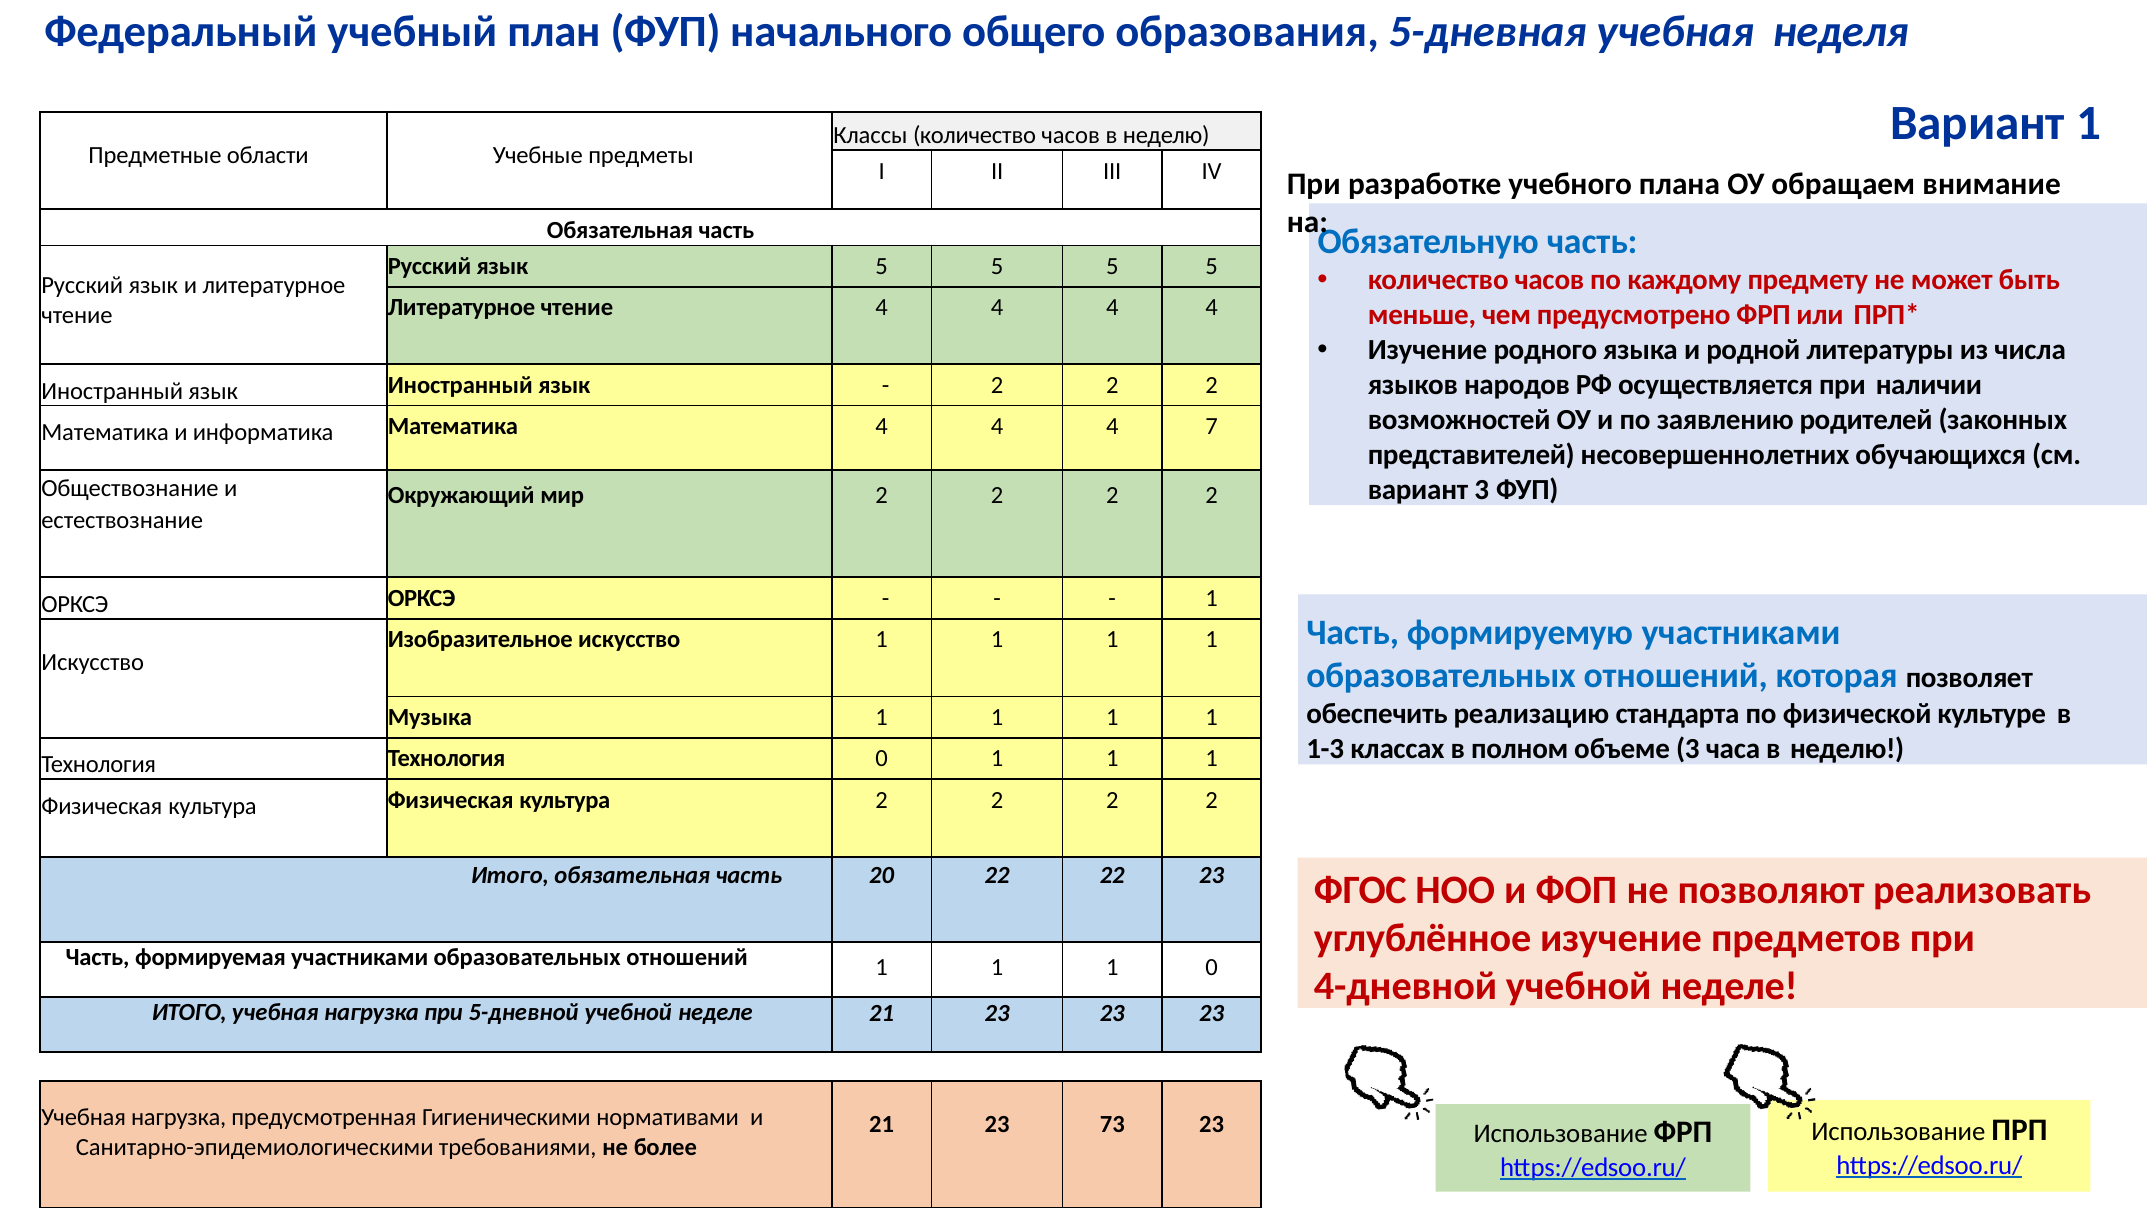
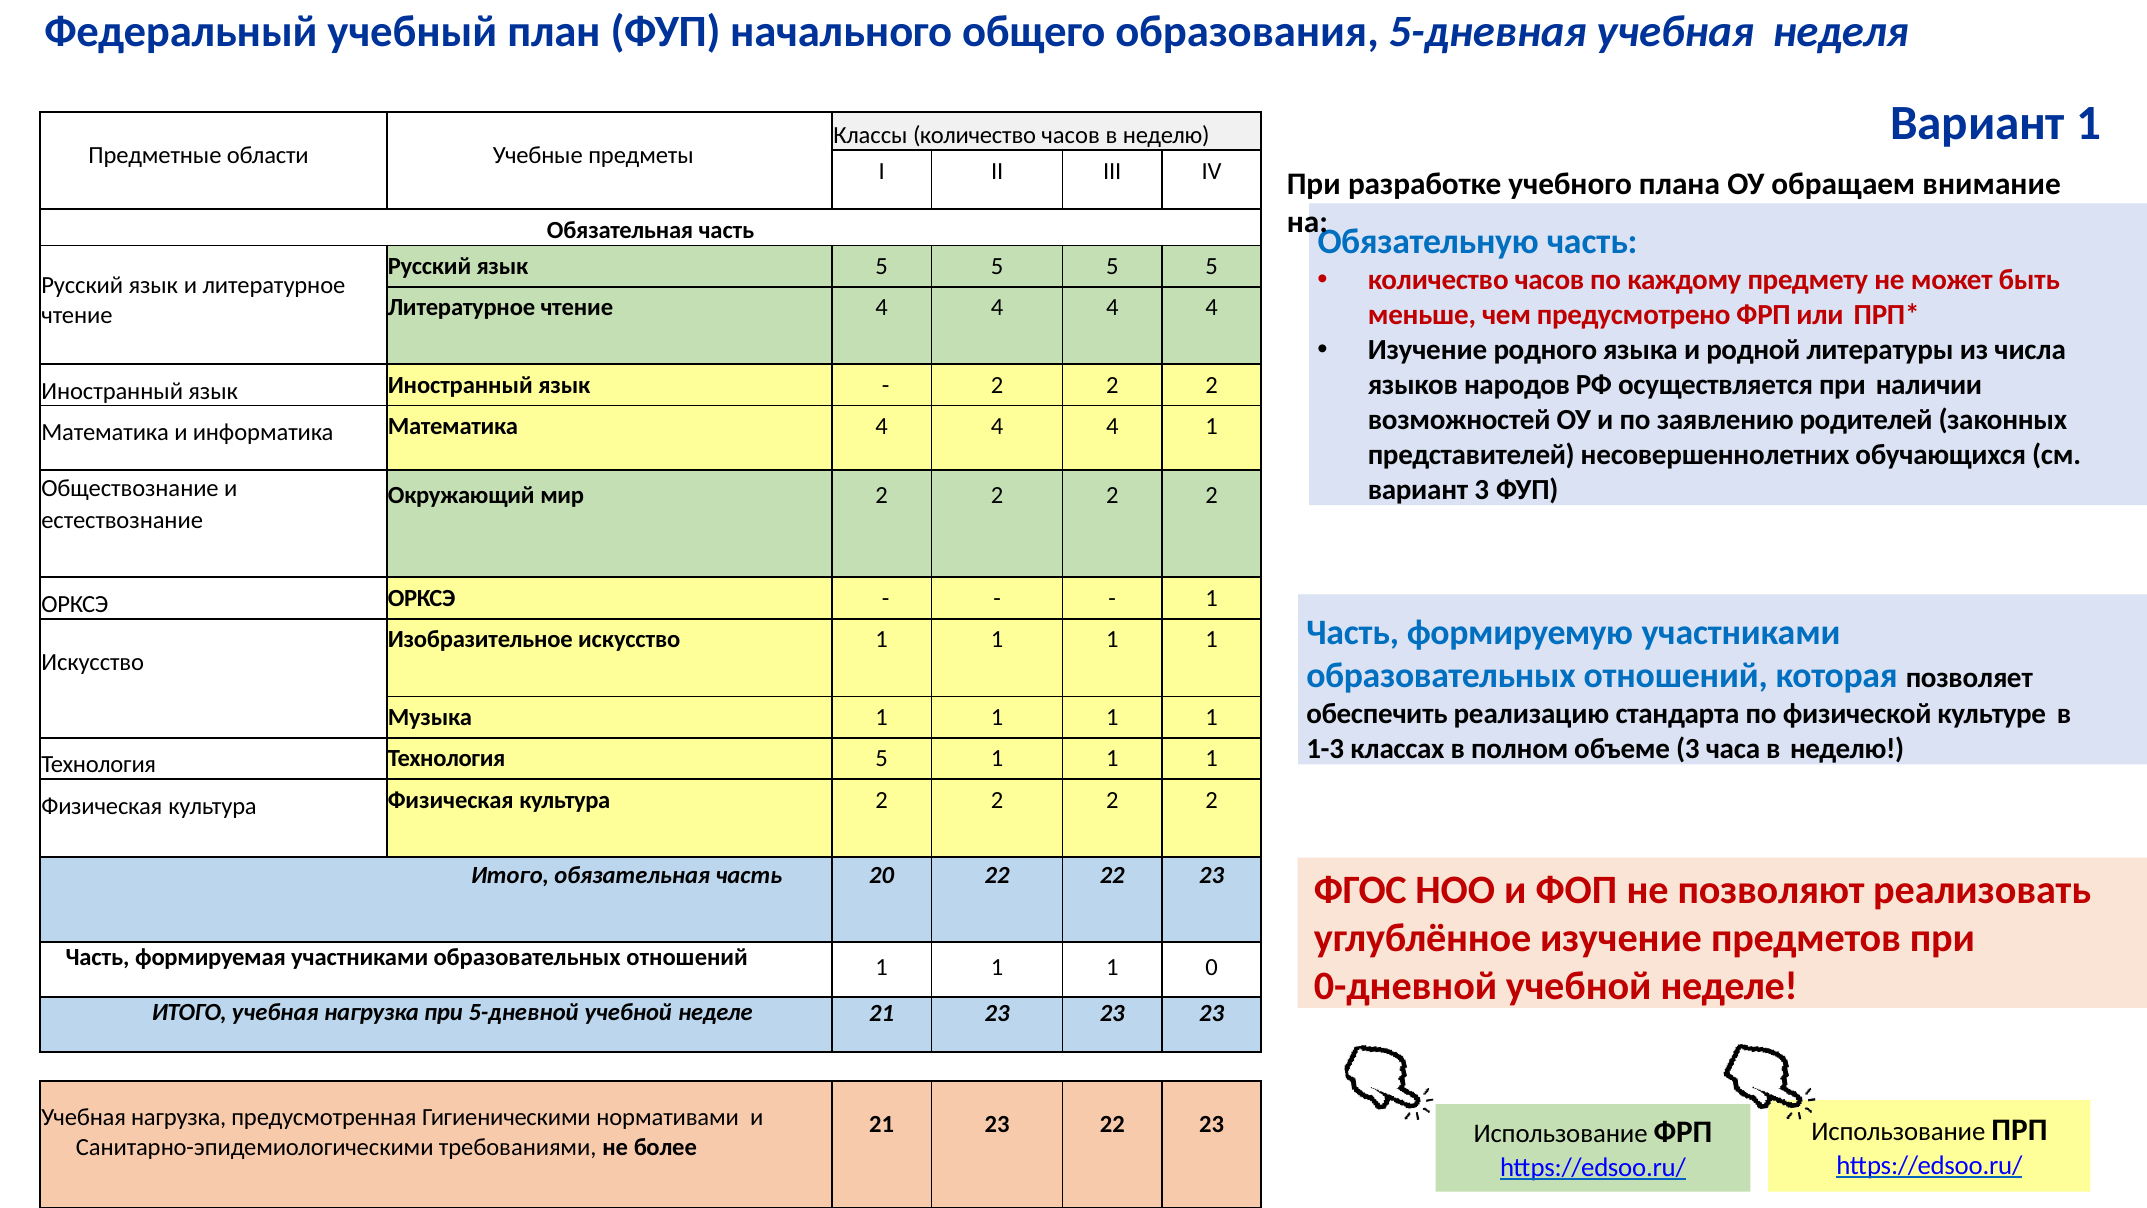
4 7: 7 -> 1 (1212, 426)
Технология 0: 0 -> 5 (882, 759)
4-дневной: 4-дневной -> 0-дневной (1406, 986)
23 73: 73 -> 22 (1112, 1124)
